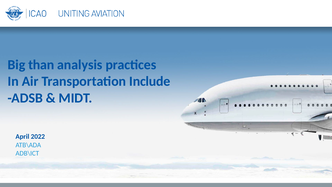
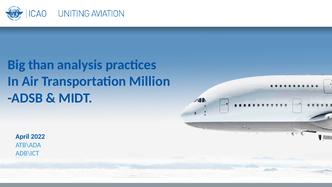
Include: Include -> Million (150, 81)
